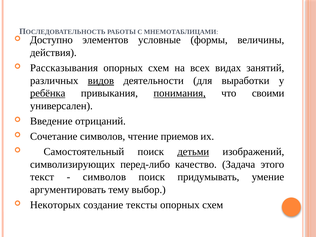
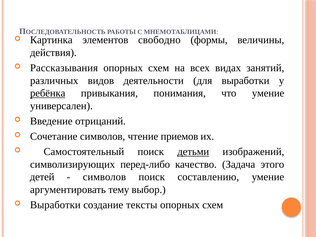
Доступно: Доступно -> Картинка (51, 40)
условные: условные -> свободно (159, 40)
видов underline: present -> none (101, 81)
понимания underline: present -> none (180, 93)
что своими: своими -> умение (268, 93)
текст: текст -> детей (42, 177)
придумывать: придумывать -> составлению (208, 177)
Некоторых: Некоторых -> Выработки (55, 205)
